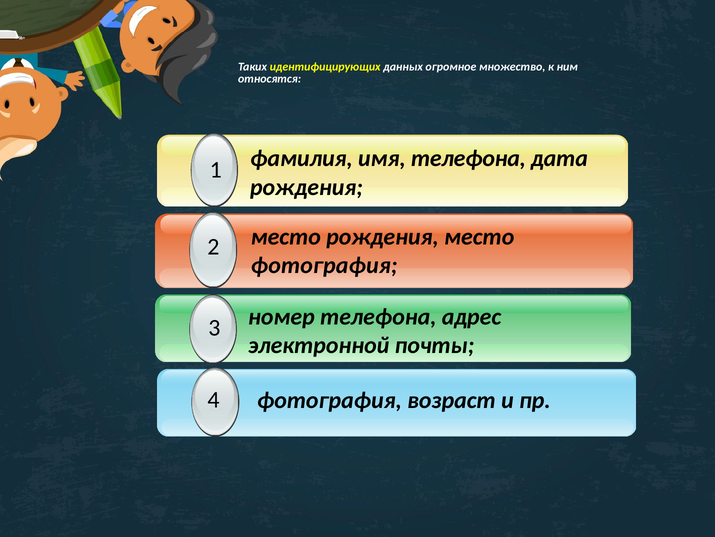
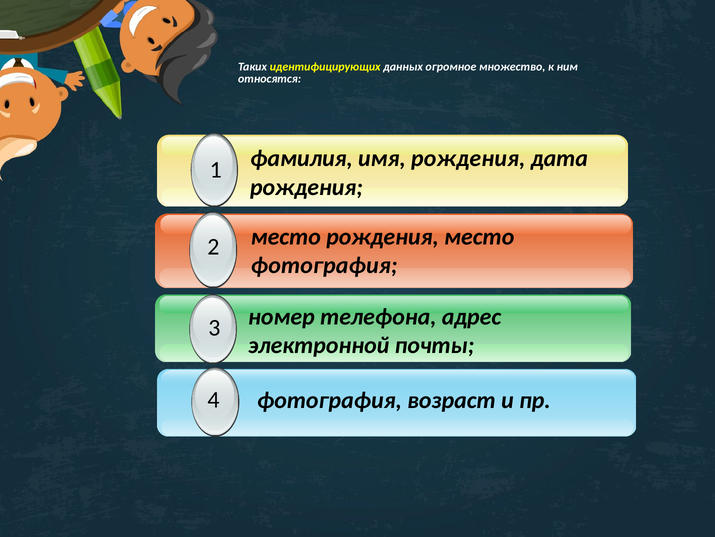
имя телефона: телефона -> рождения (468, 158)
